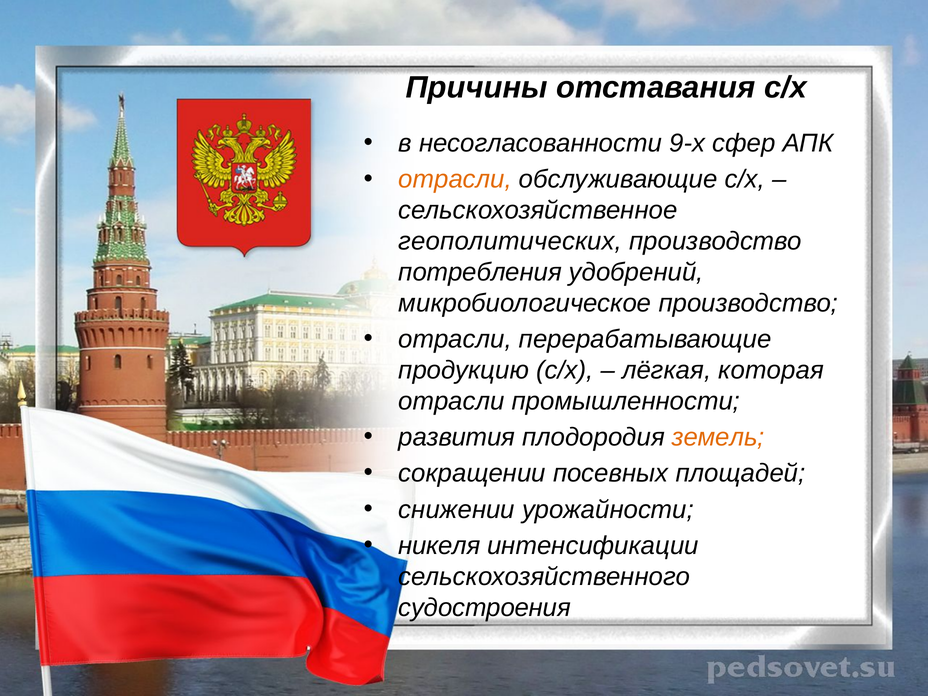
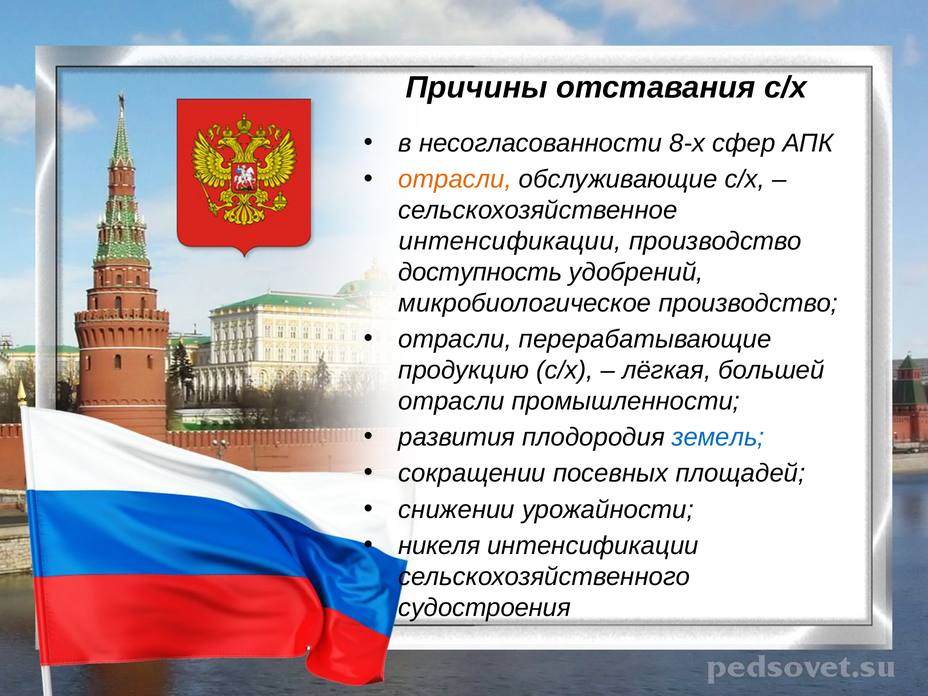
9-х: 9-х -> 8-х (687, 143)
геополитических: геополитических -> интенсификации (510, 241)
потребления: потребления -> доступность (480, 272)
которая: которая -> большей (771, 370)
земель colour: orange -> blue (718, 437)
